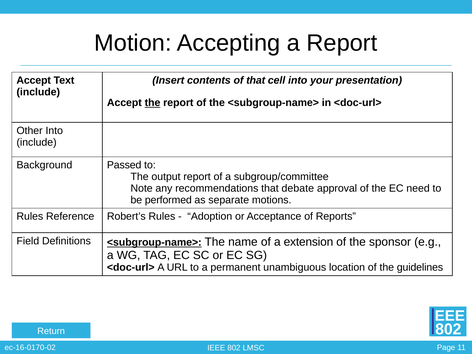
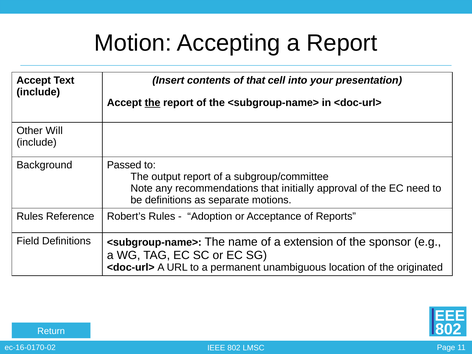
Other Into: Into -> Will (54, 131)
debate: debate -> initially (298, 188)
be performed: performed -> definitions (168, 200)
<subgroup-name> underline: present -> none (154, 242)
guidelines: guidelines -> originated (420, 268)
